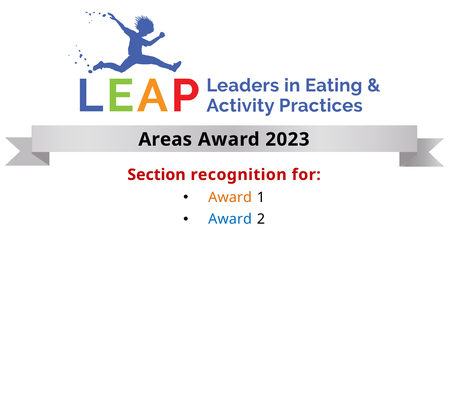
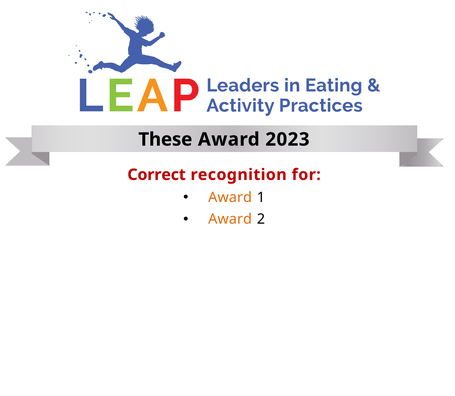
Areas: Areas -> These (165, 139)
Section: Section -> Correct (157, 175)
Award colour: blue -> orange (230, 219)
